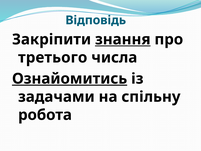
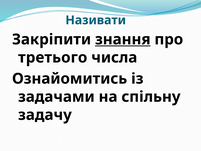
Відповідь: Відповідь -> Називати (96, 20)
Ознайомитись underline: present -> none (70, 79)
робота: робота -> задачу (45, 115)
